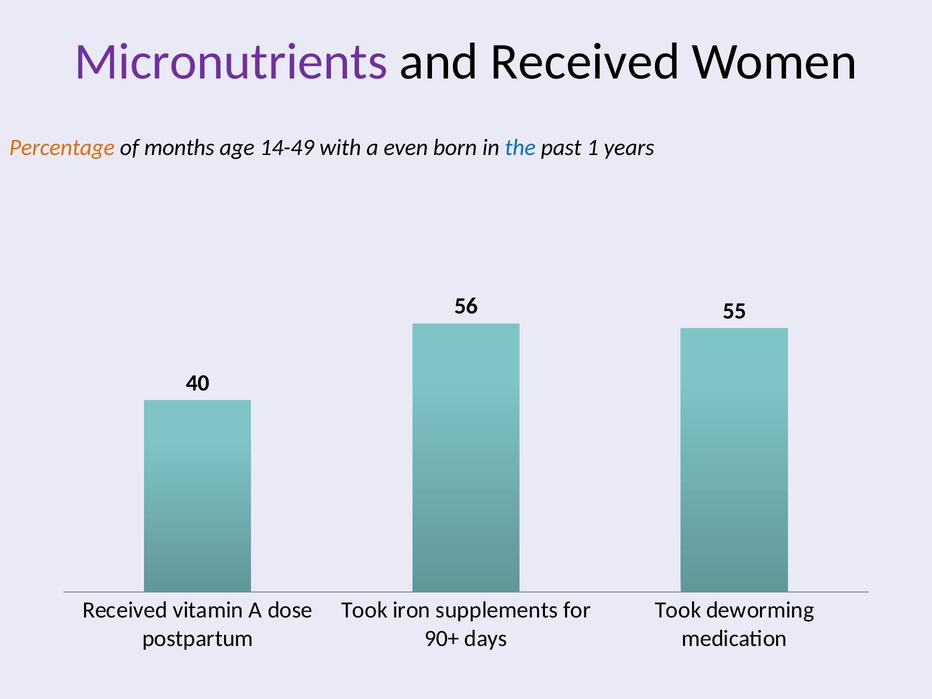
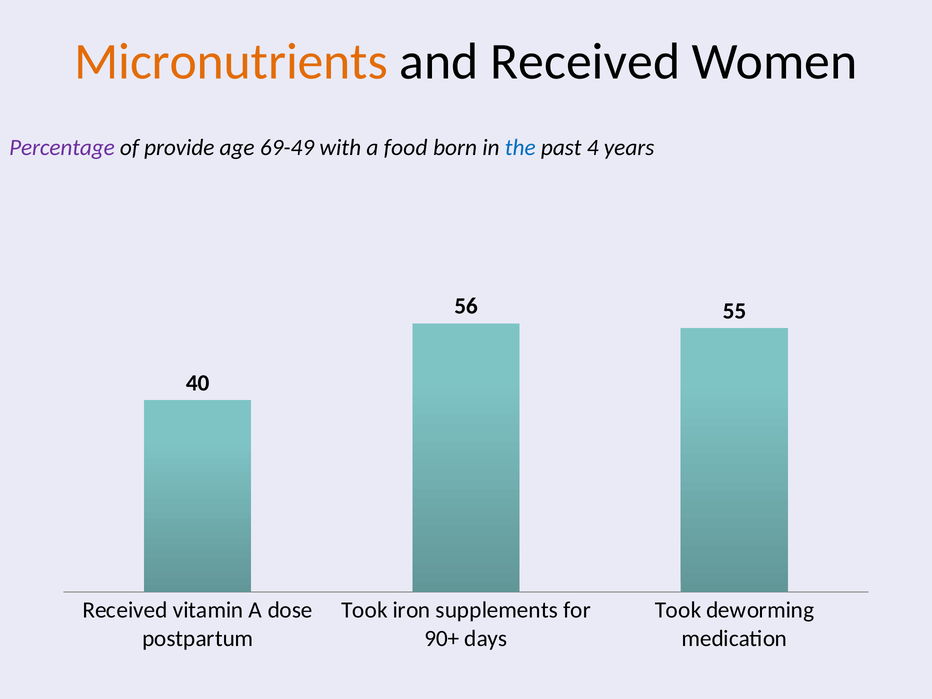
Micronutrients colour: purple -> orange (231, 62)
Percentage colour: orange -> purple (62, 148)
months: months -> provide (179, 148)
14-49: 14-49 -> 69-49 (287, 148)
even: even -> food (406, 148)
1: 1 -> 4 (593, 148)
